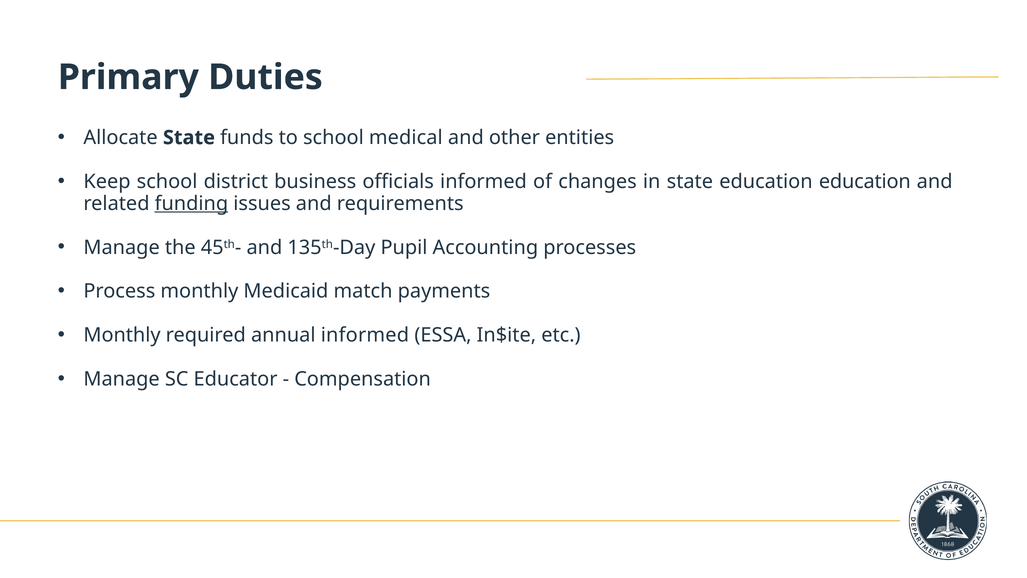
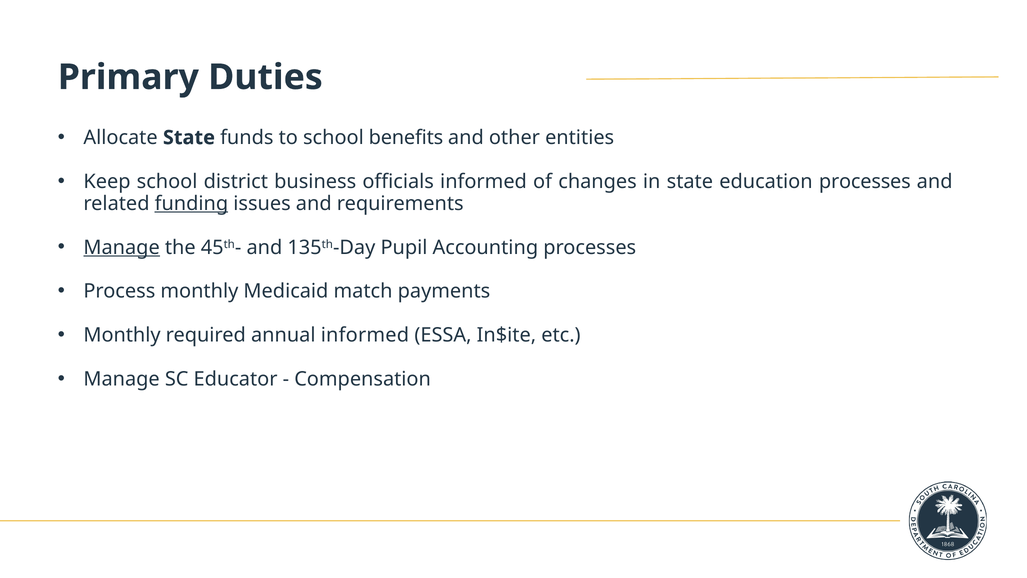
medical: medical -> benefits (406, 138)
education education: education -> processes (865, 181)
Manage underline: none -> present (122, 247)
